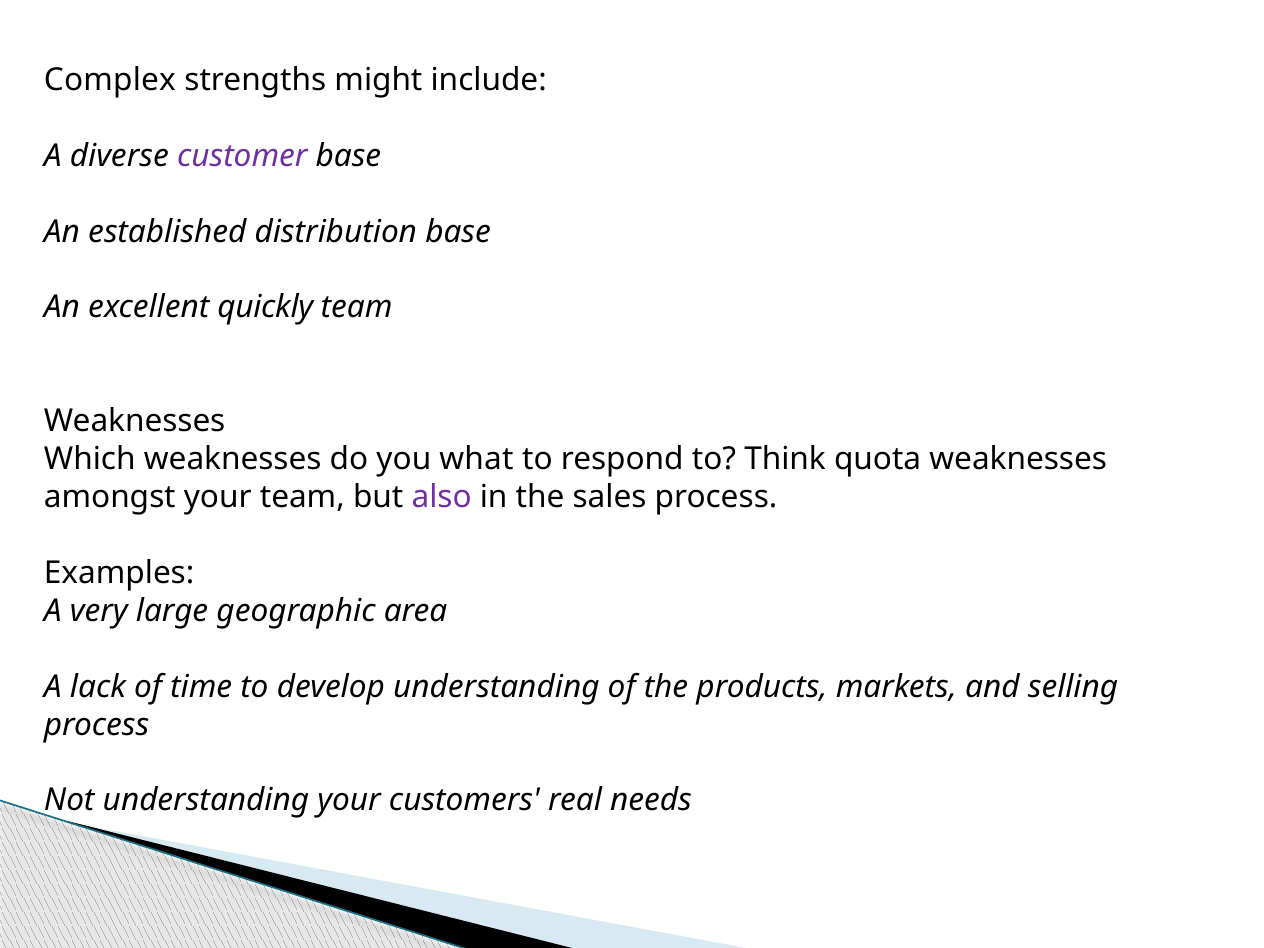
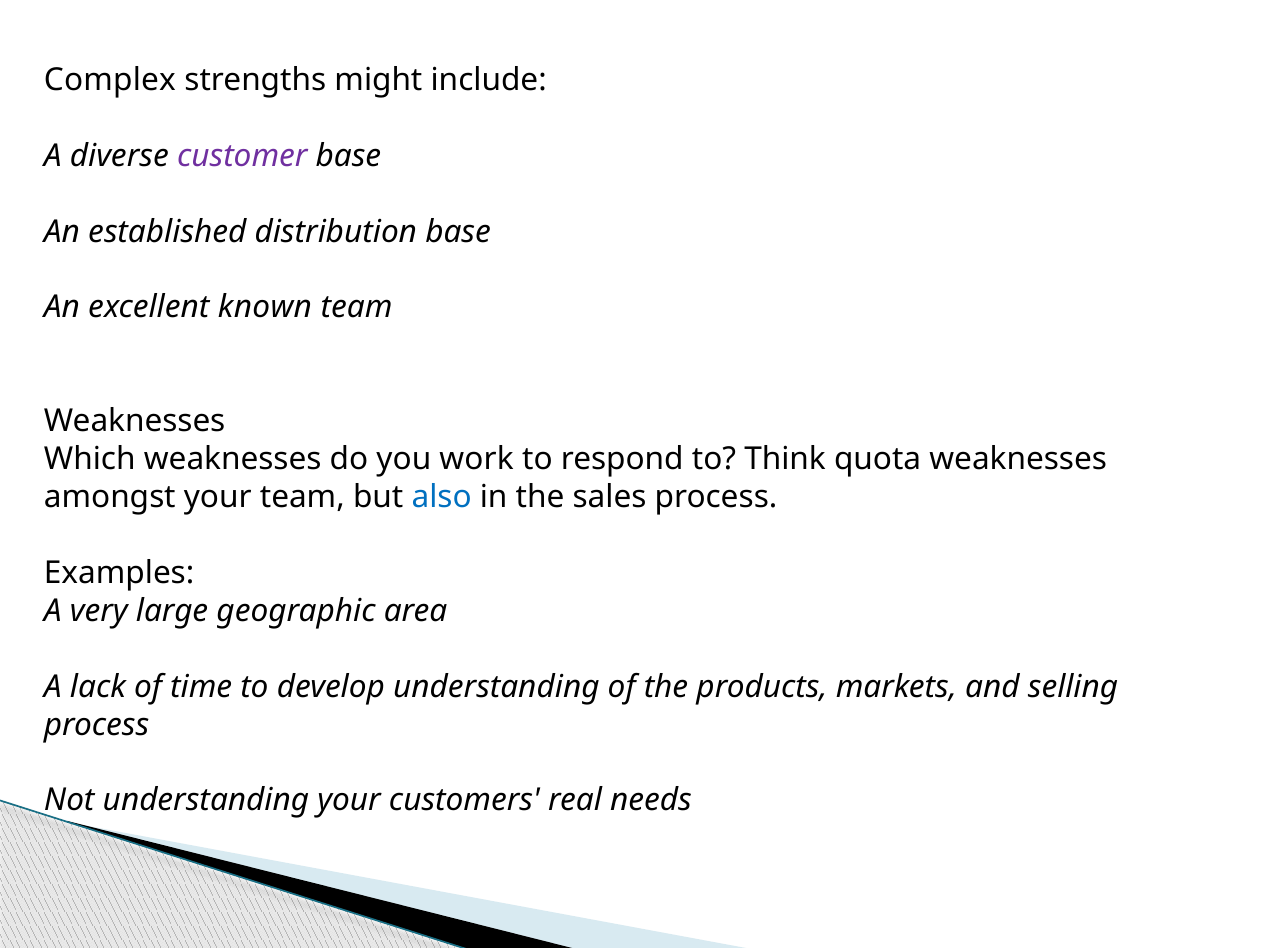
quickly: quickly -> known (265, 308)
what: what -> work (477, 459)
also colour: purple -> blue (442, 497)
